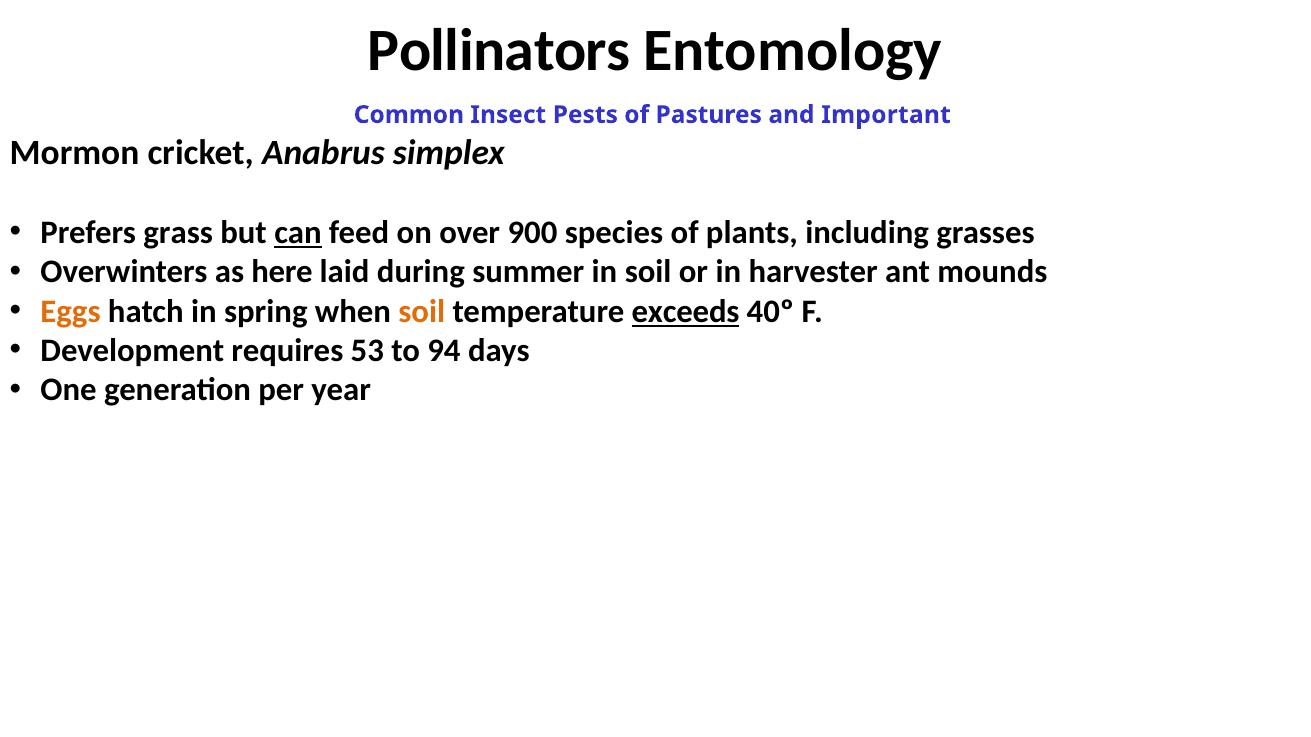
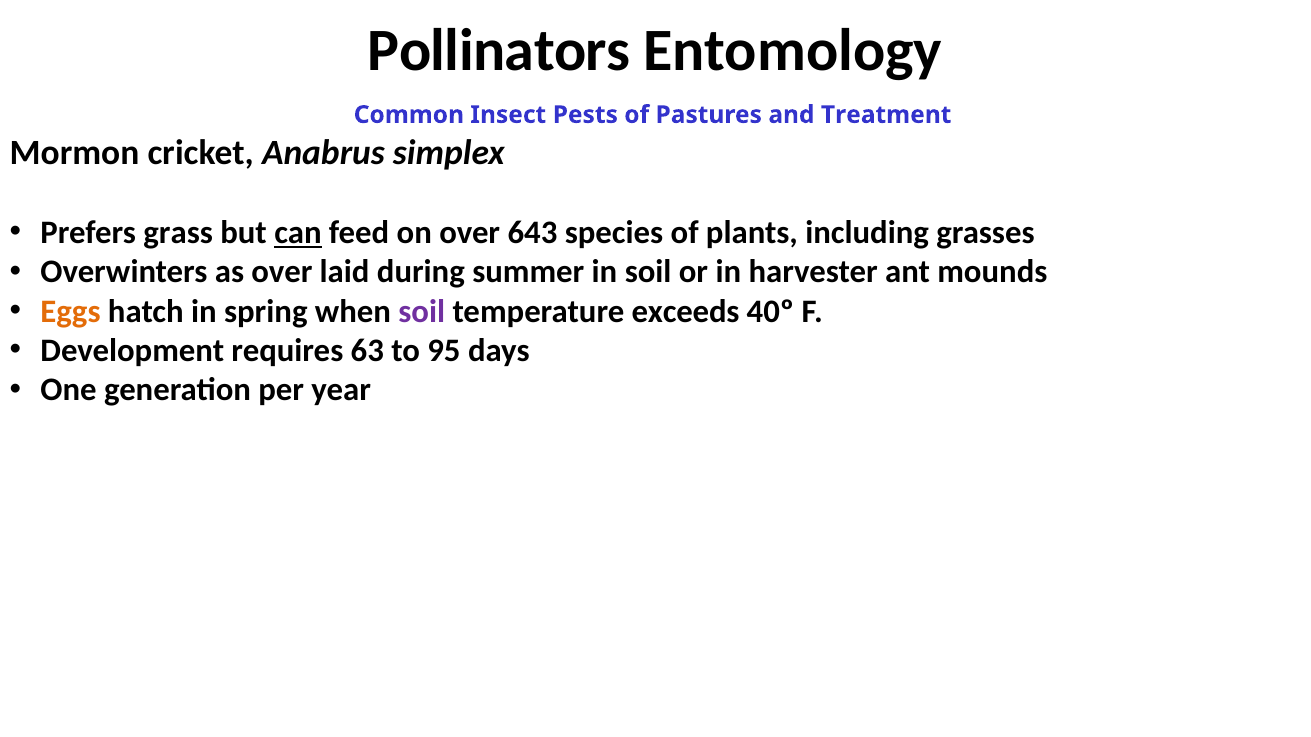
Important: Important -> Treatment (886, 115)
900: 900 -> 643 (532, 233)
as here: here -> over (282, 272)
soil colour: orange -> purple (422, 312)
exceeds underline: present -> none (686, 312)
53: 53 -> 63 (367, 351)
94: 94 -> 95 (444, 351)
